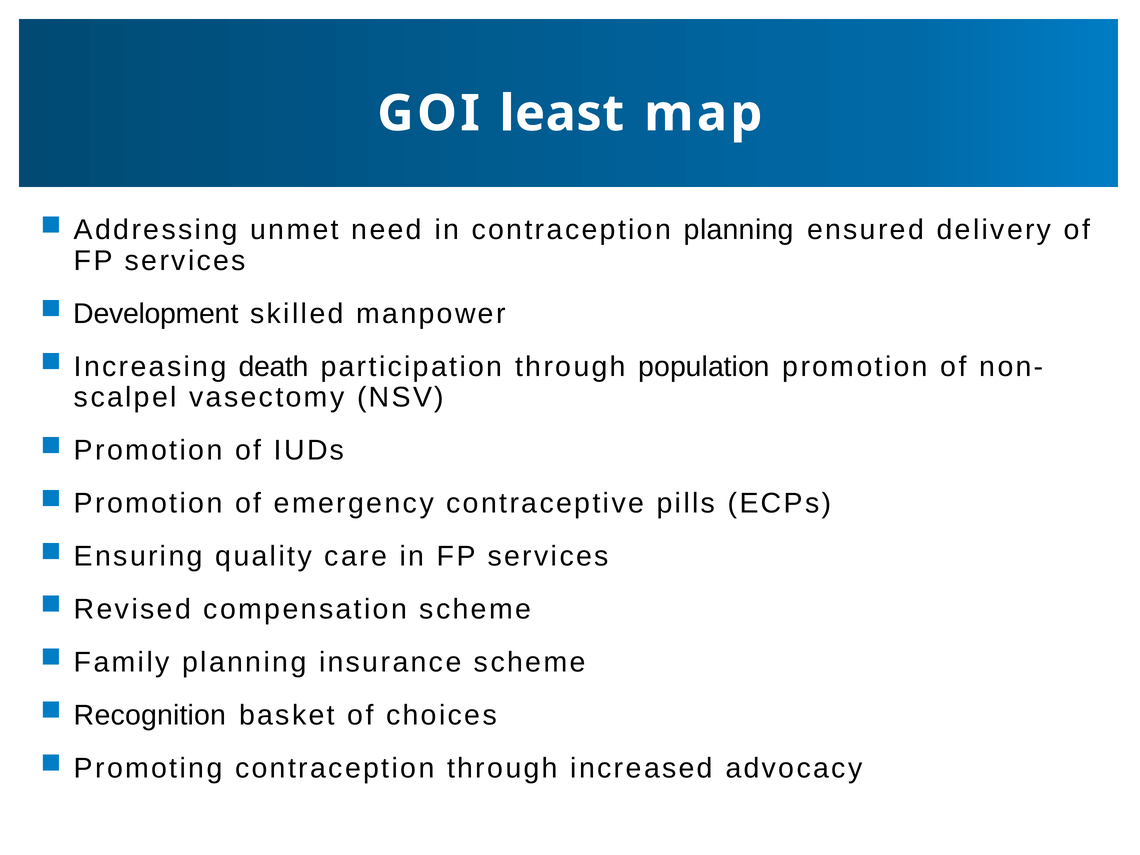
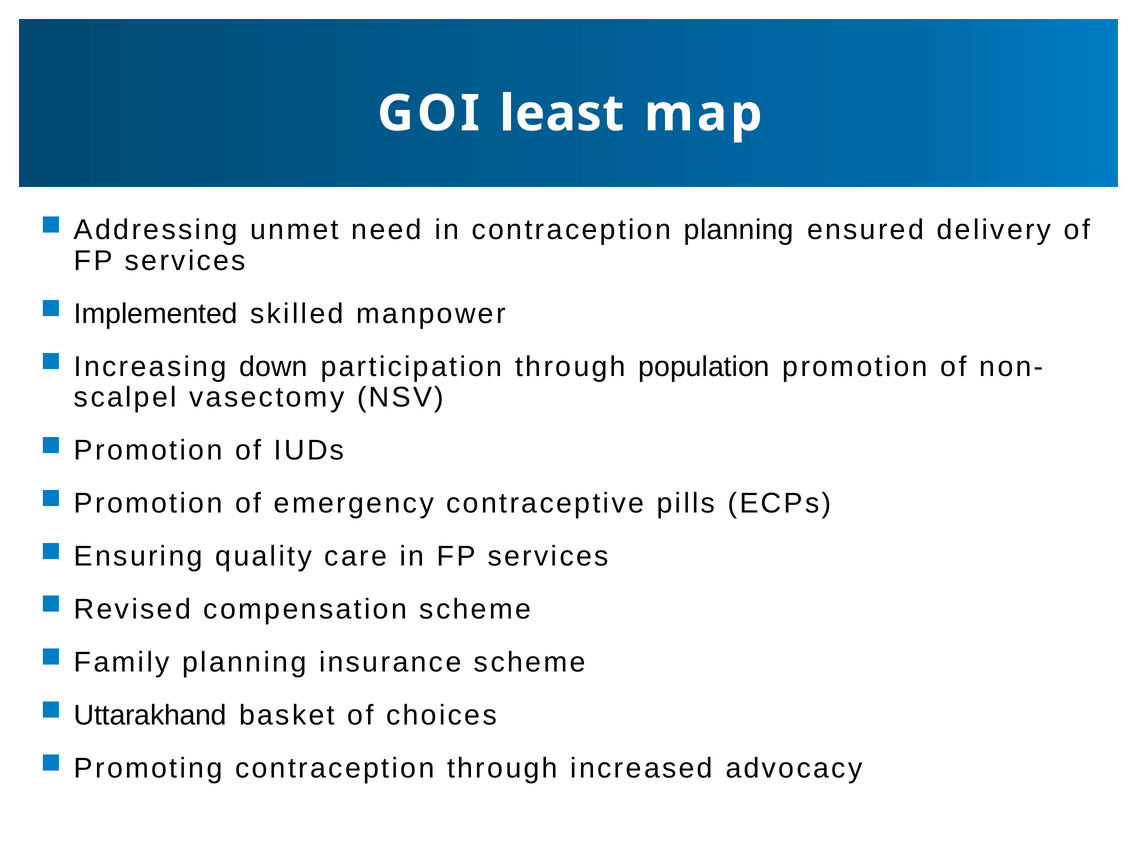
Development: Development -> Implemented (156, 314)
death: death -> down (273, 367)
Recognition: Recognition -> Uttarakhand (150, 715)
